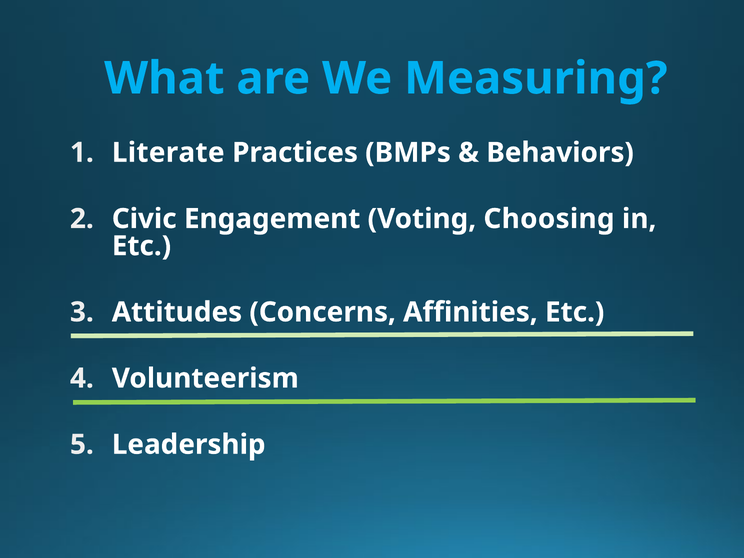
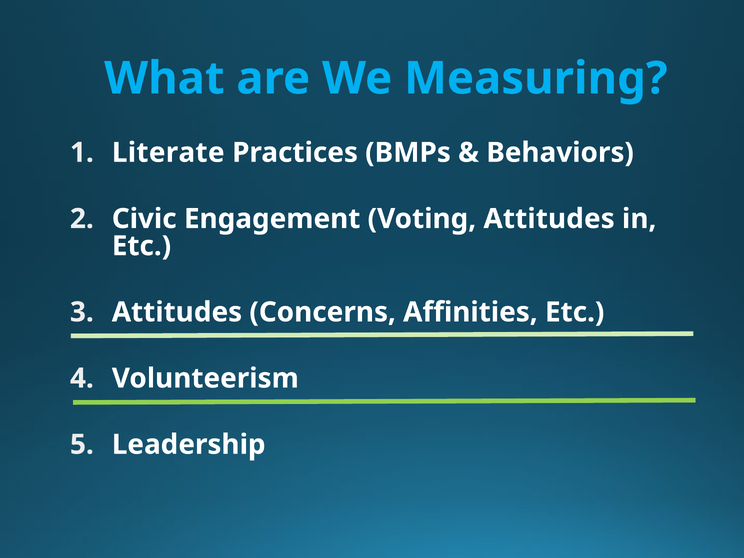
Voting Choosing: Choosing -> Attitudes (549, 219)
